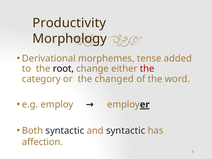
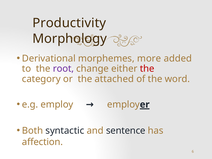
tense: tense -> more (149, 59)
root colour: black -> purple (63, 69)
changed: changed -> attached (114, 79)
and syntactic: syntactic -> sentence (126, 131)
